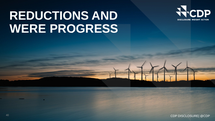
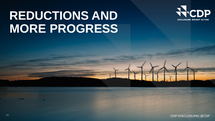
WERE: WERE -> MORE (28, 29)
